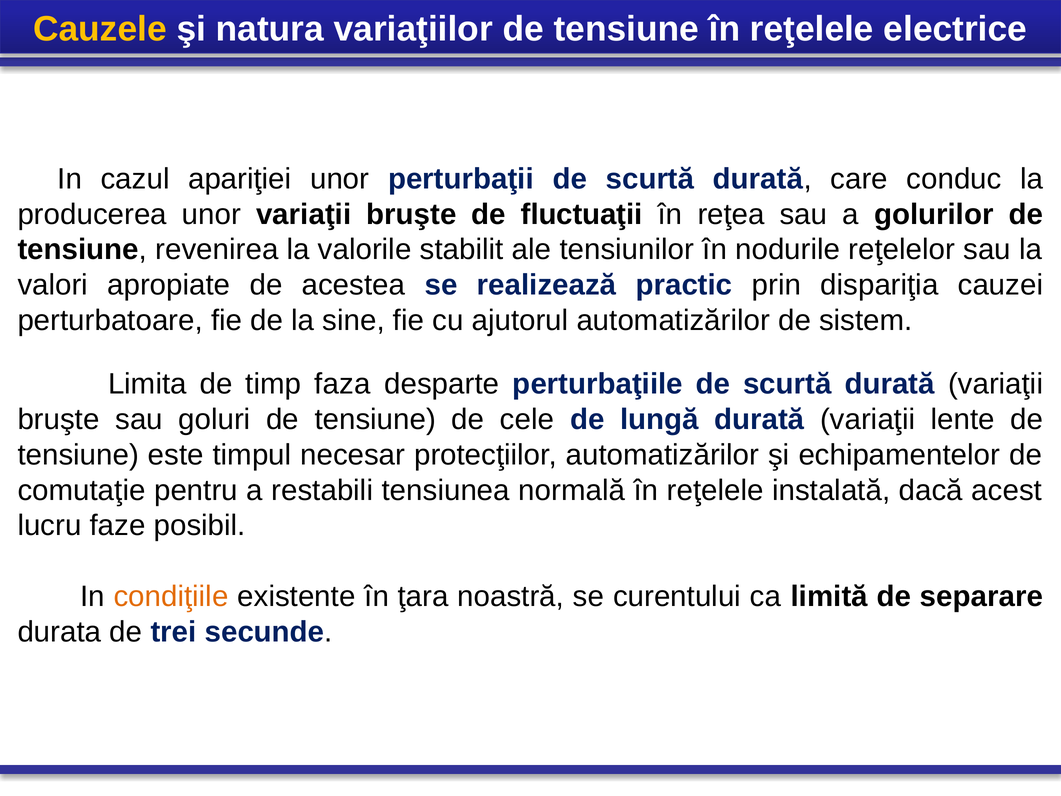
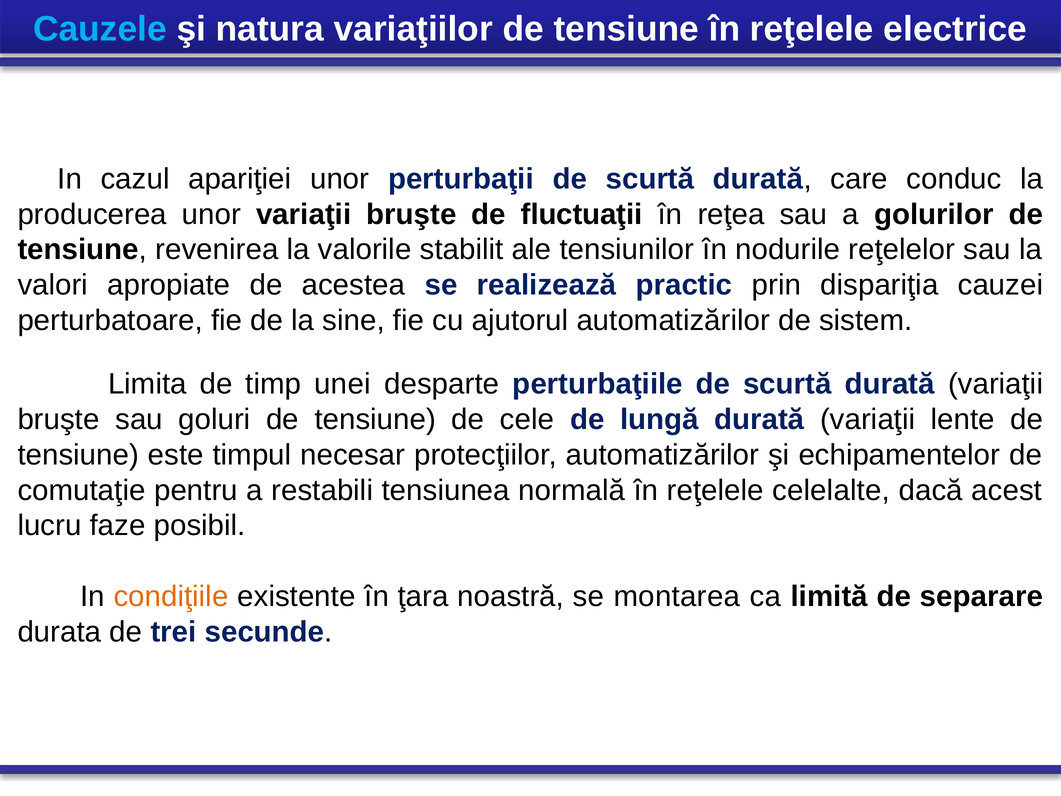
Cauzele colour: yellow -> light blue (100, 29)
faza: faza -> unei (343, 384)
instalată: instalată -> celelalte (831, 490)
curentului: curentului -> montarea (677, 596)
